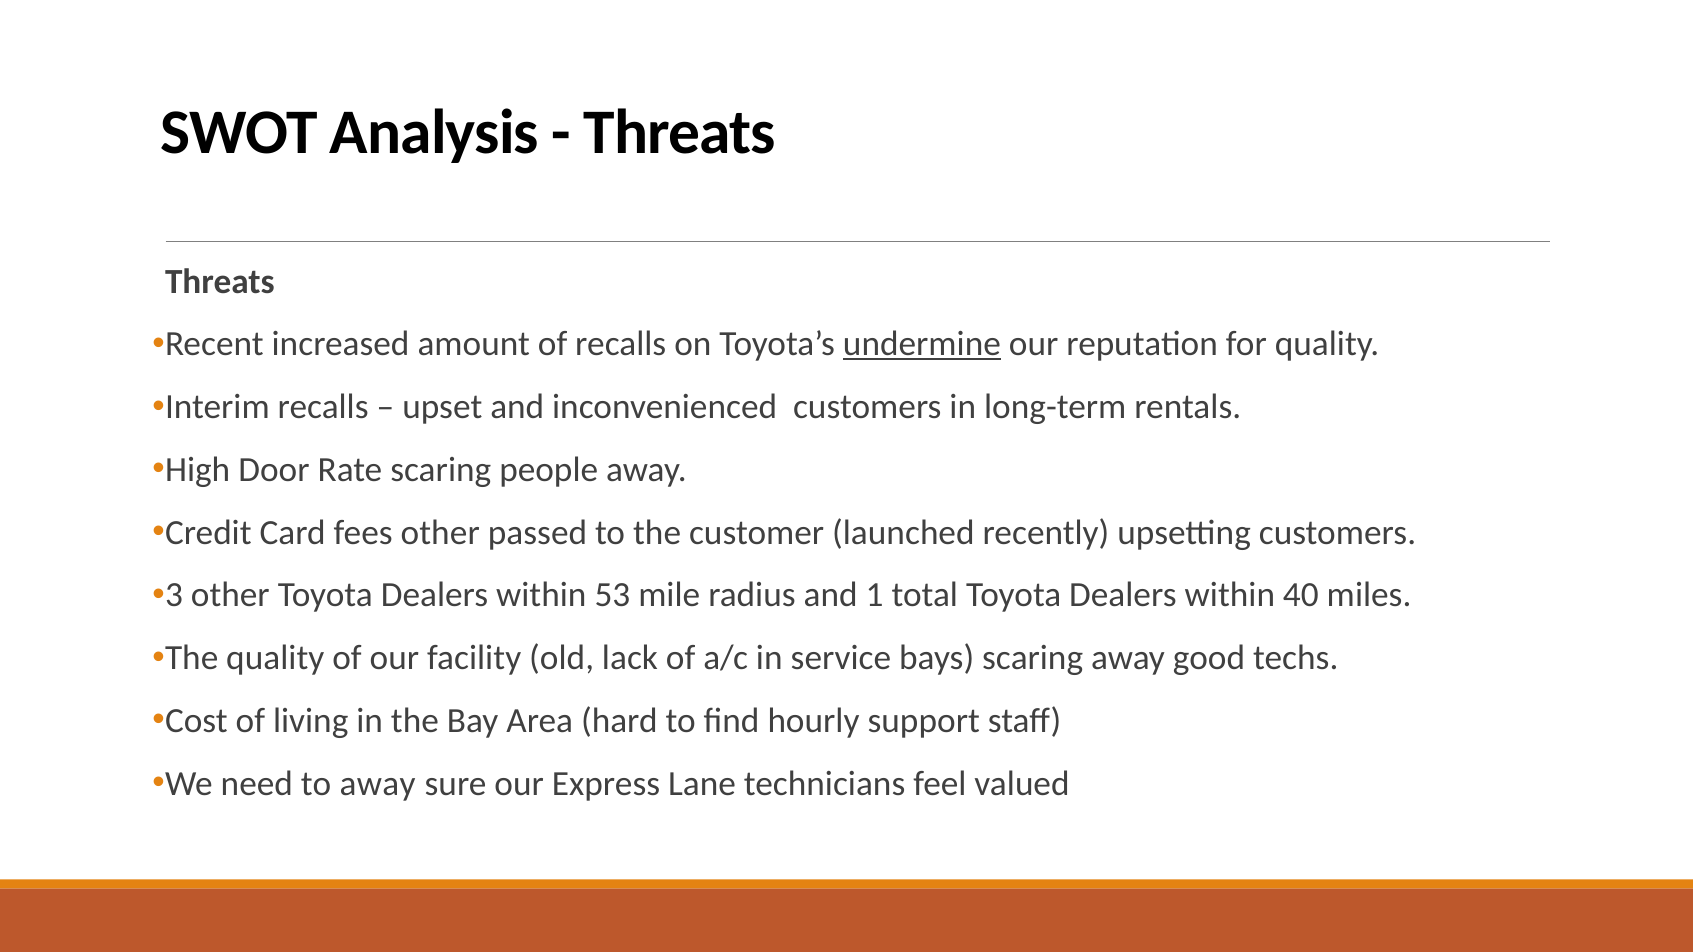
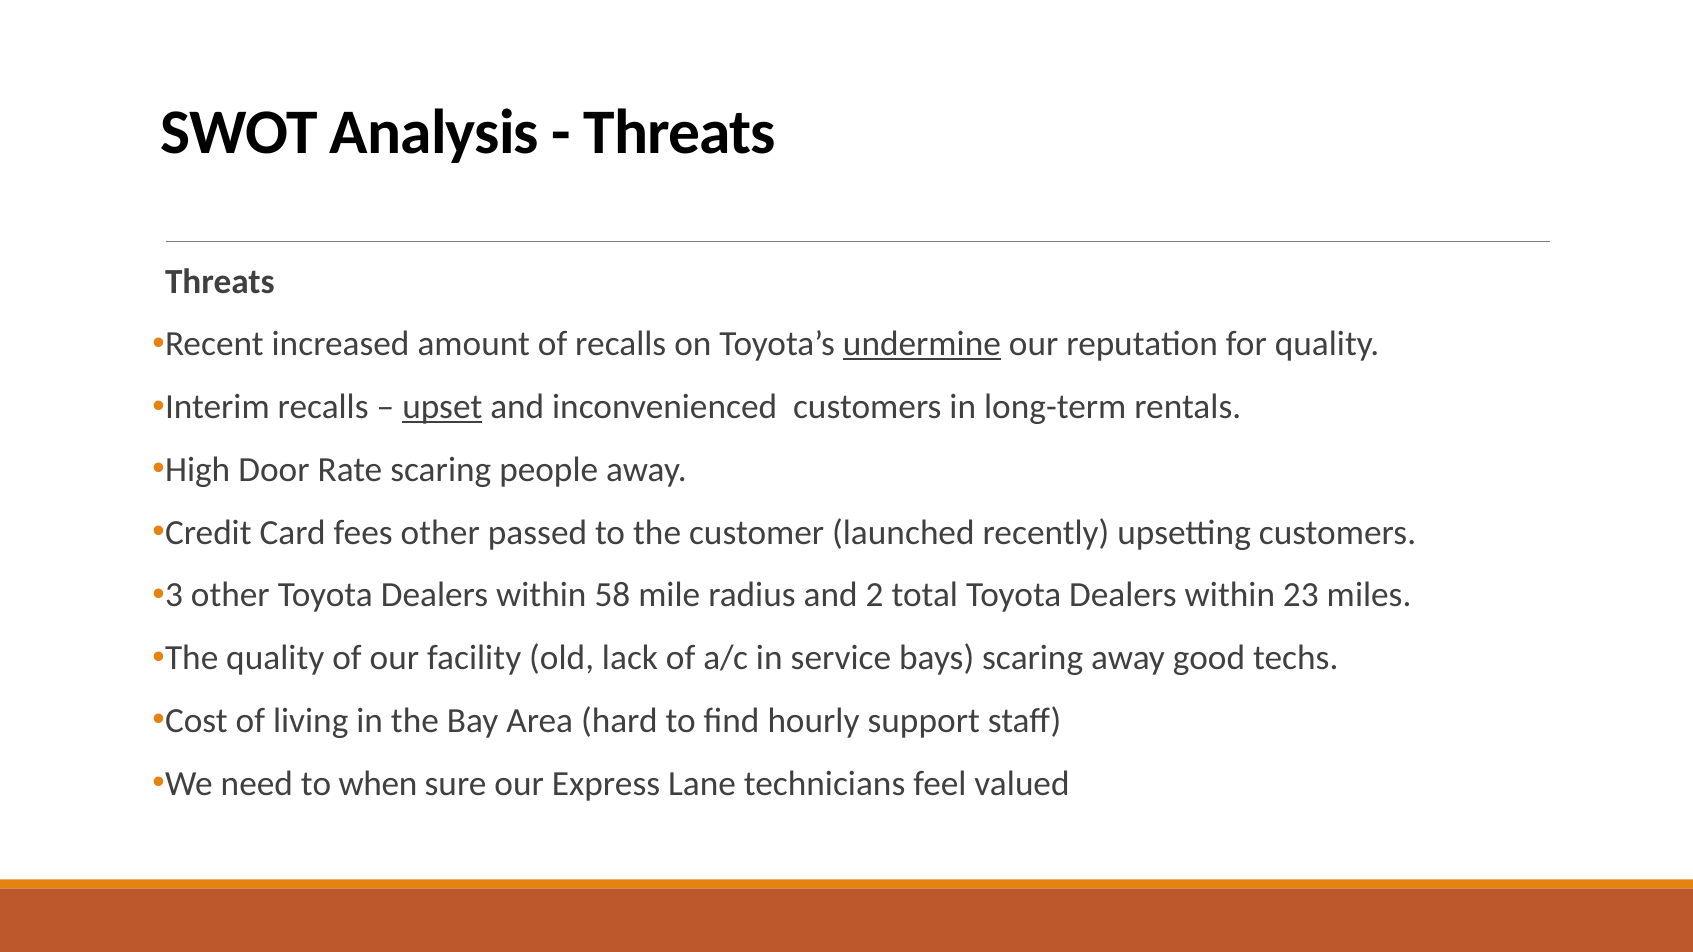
upset underline: none -> present (442, 407)
53: 53 -> 58 (612, 595)
1: 1 -> 2 (875, 595)
40: 40 -> 23 (1301, 595)
to away: away -> when (378, 784)
